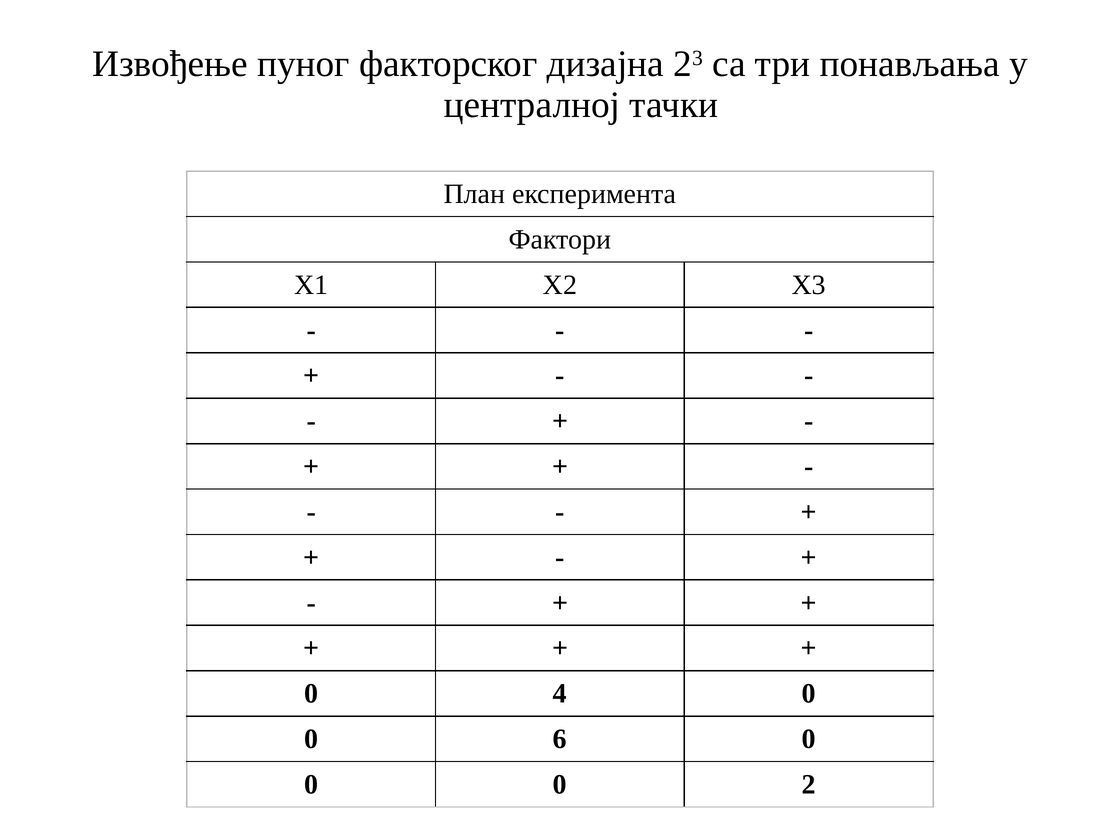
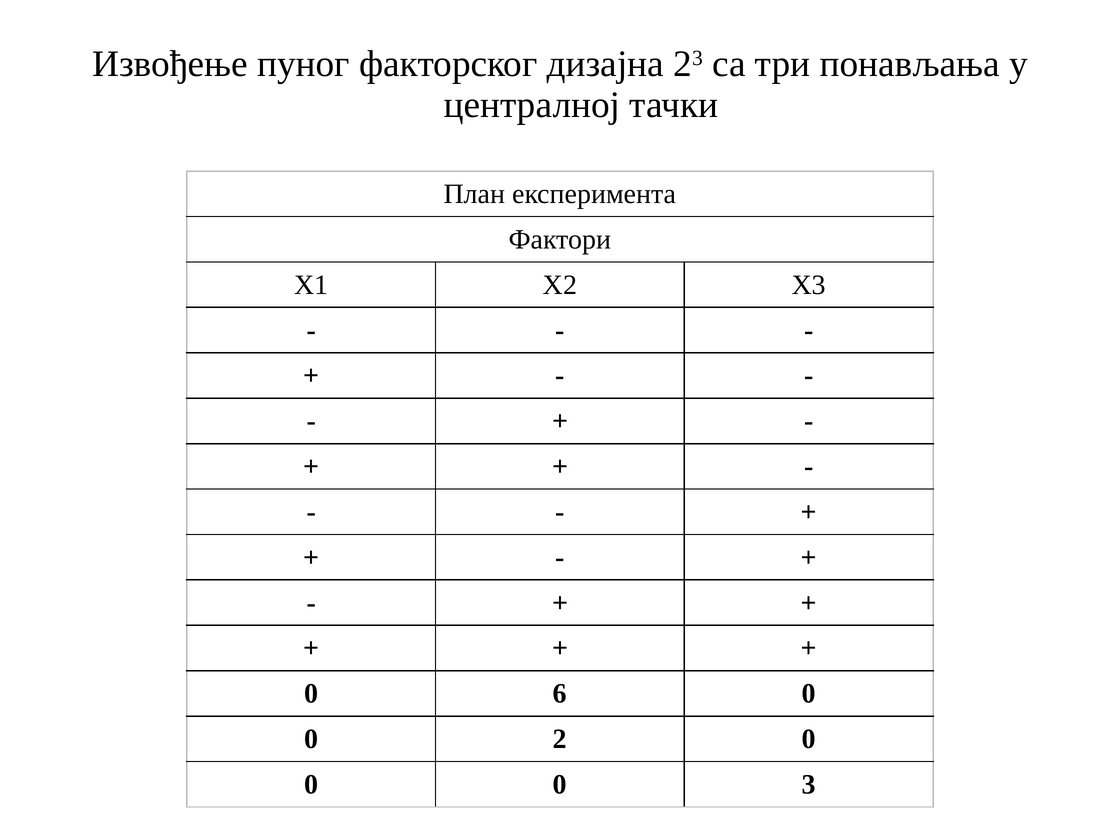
4: 4 -> 6 (560, 694)
6: 6 -> 2 (560, 739)
2: 2 -> 3 (809, 785)
